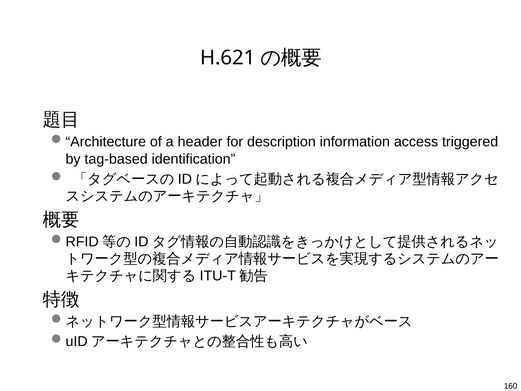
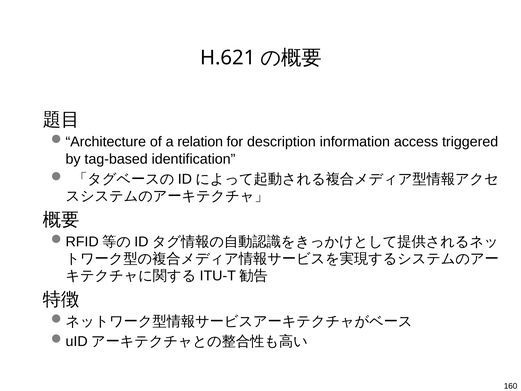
header: header -> relation (200, 142)
